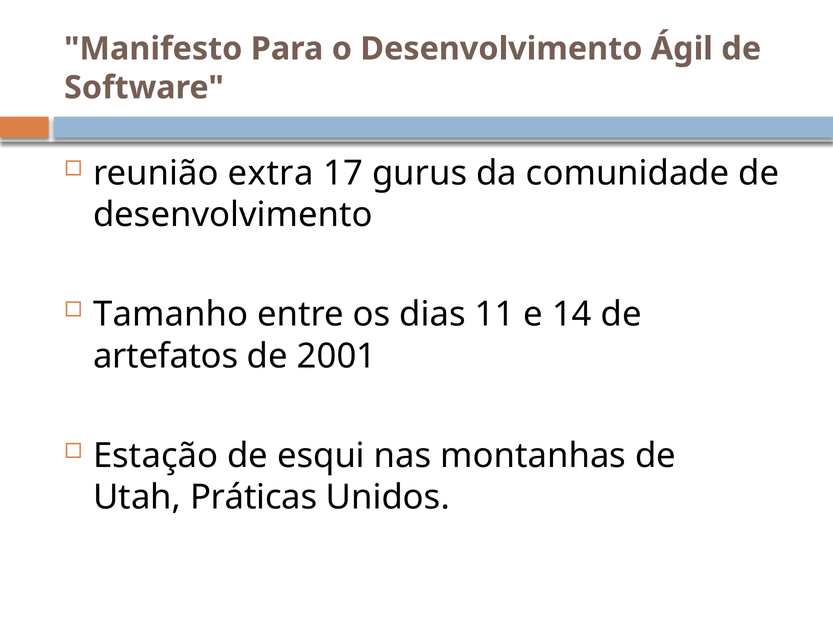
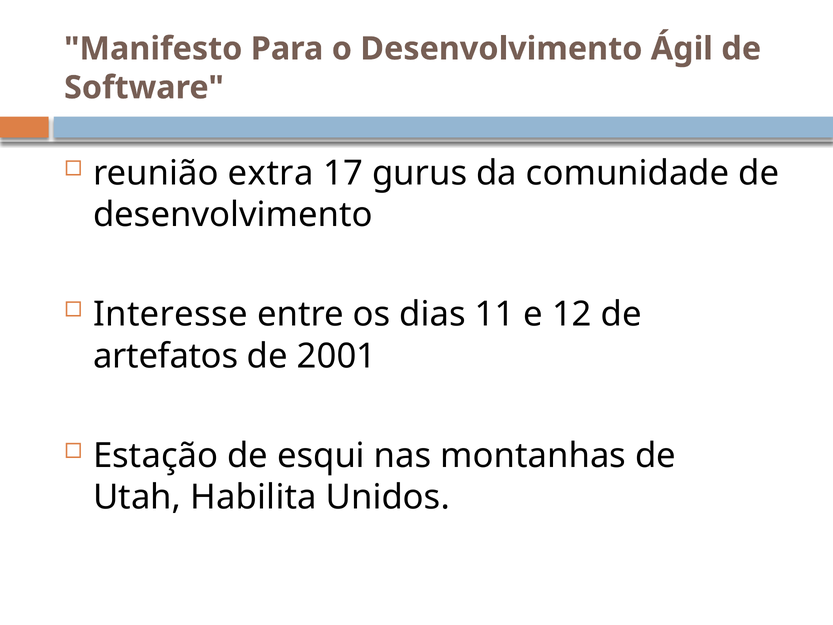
Tamanho: Tamanho -> Interesse (170, 314)
14: 14 -> 12 (572, 314)
Práticas: Práticas -> Habilita (253, 497)
